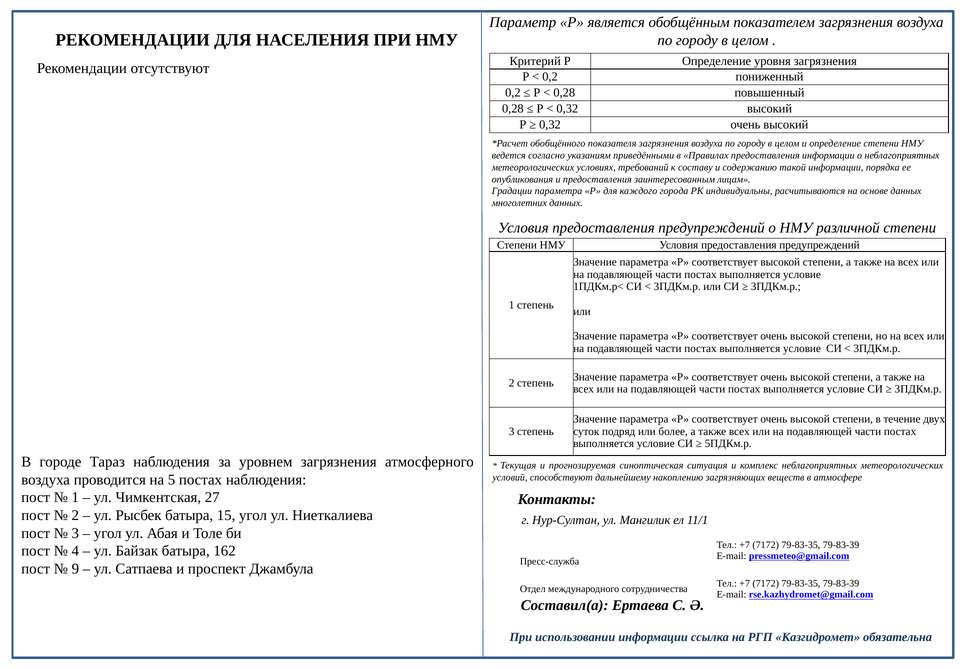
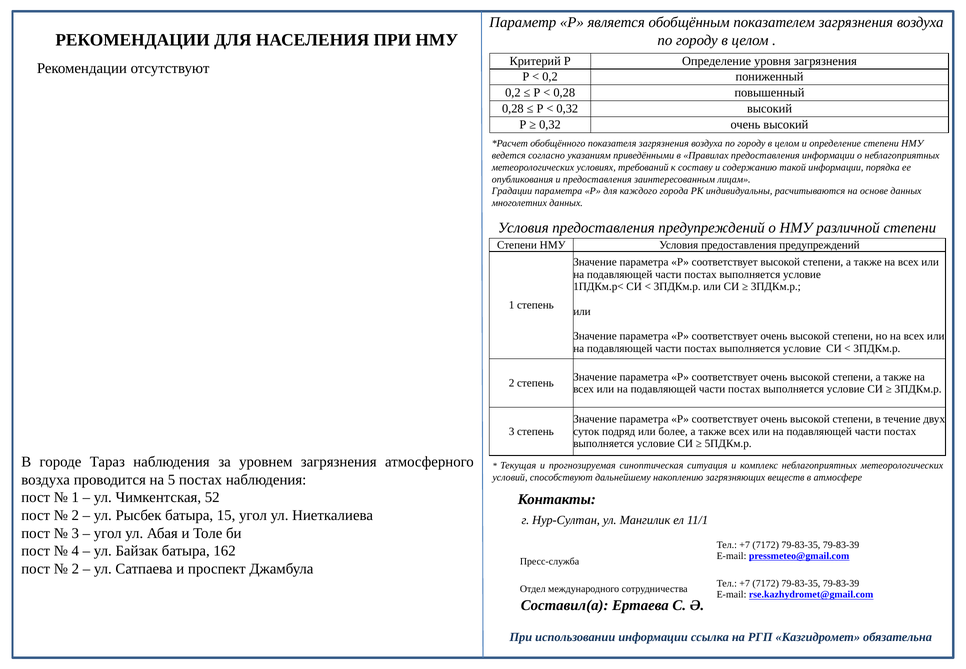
27: 27 -> 52 (212, 497)
9: 9 -> 2 (75, 569)
